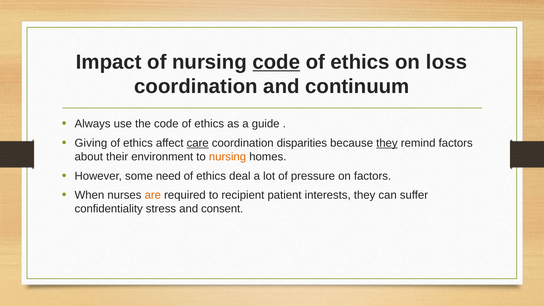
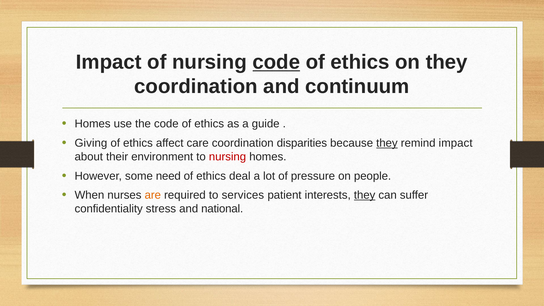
on loss: loss -> they (447, 62)
Always: Always -> Homes (93, 124)
care underline: present -> none (198, 143)
remind factors: factors -> impact (456, 143)
nursing colour: orange -> red (227, 157)
on factors: factors -> people (373, 176)
recipient: recipient -> services (243, 195)
they underline: none -> present (365, 195)
consent: consent -> national (222, 209)
